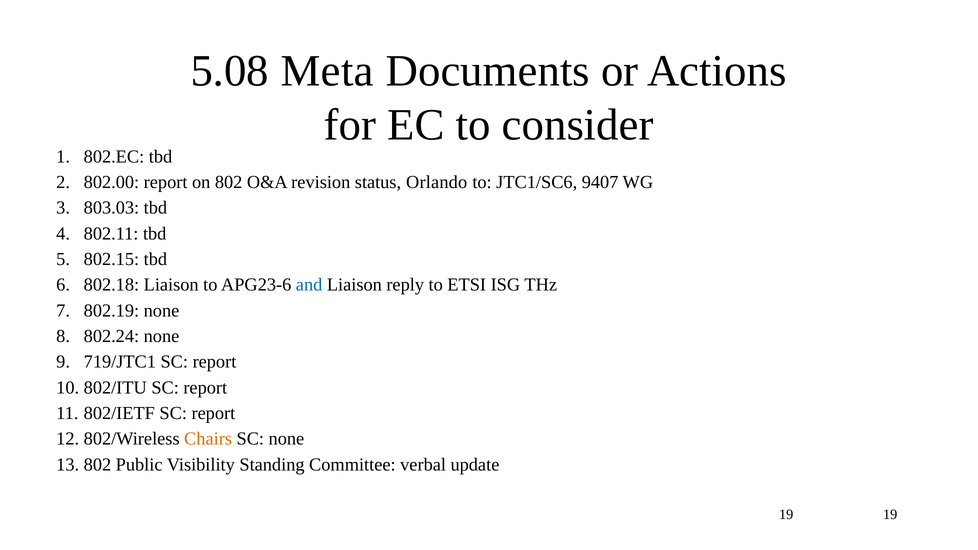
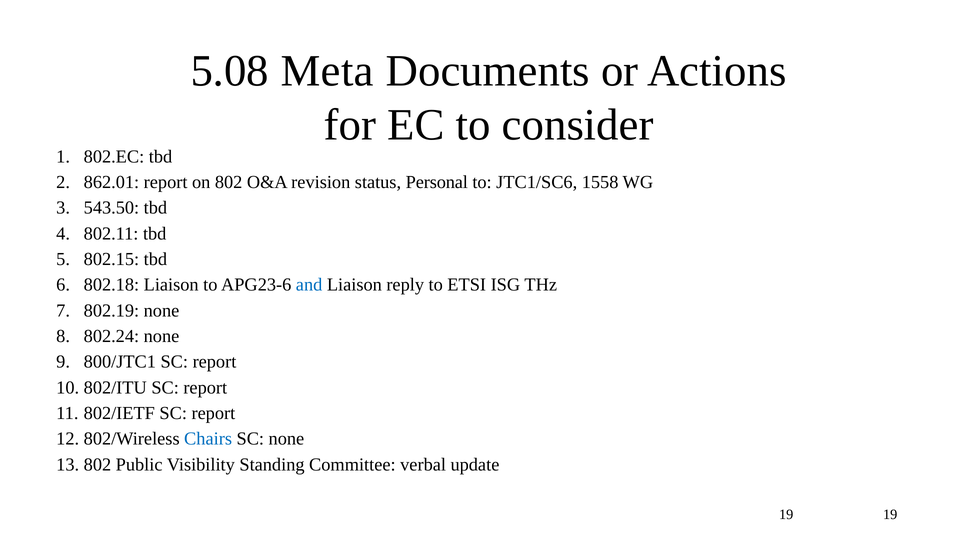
802.00: 802.00 -> 862.01 (111, 182)
Orlando: Orlando -> Personal (437, 182)
9407: 9407 -> 1558 (600, 182)
803.03: 803.03 -> 543.50 (111, 208)
719/JTC1: 719/JTC1 -> 800/JTC1 (120, 362)
Chairs colour: orange -> blue (208, 439)
